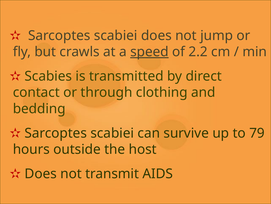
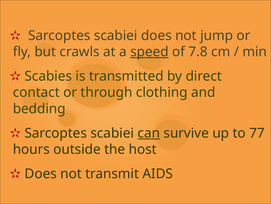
2.2: 2.2 -> 7.8 (198, 52)
can underline: none -> present (149, 133)
79: 79 -> 77 (257, 133)
